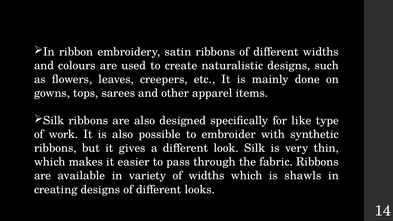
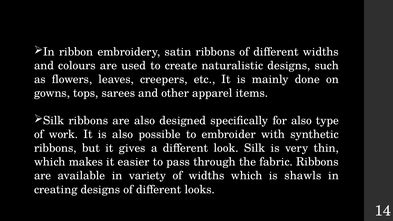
for like: like -> also (301, 121)
